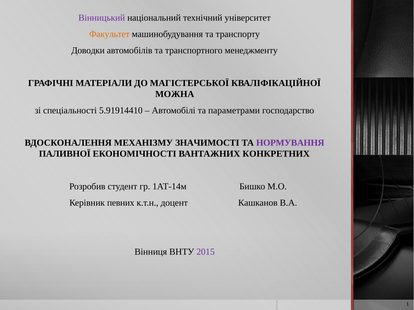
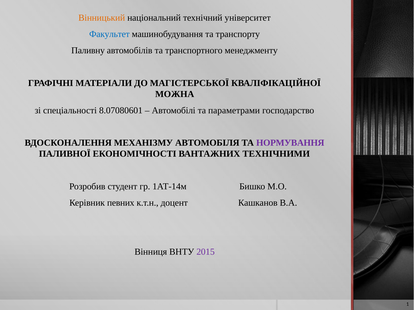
Вінницький colour: purple -> orange (102, 18)
Факультет colour: orange -> blue (109, 34)
Доводки: Доводки -> Паливну (88, 51)
5.91914410: 5.91914410 -> 8.07080601 (121, 111)
ЗНАЧИМОСТІ: ЗНАЧИМОСТІ -> АВТОМОБІЛЯ (207, 143)
КОНКРЕТНИХ: КОНКРЕТНИХ -> ТЕХНІЧНИМИ (276, 154)
